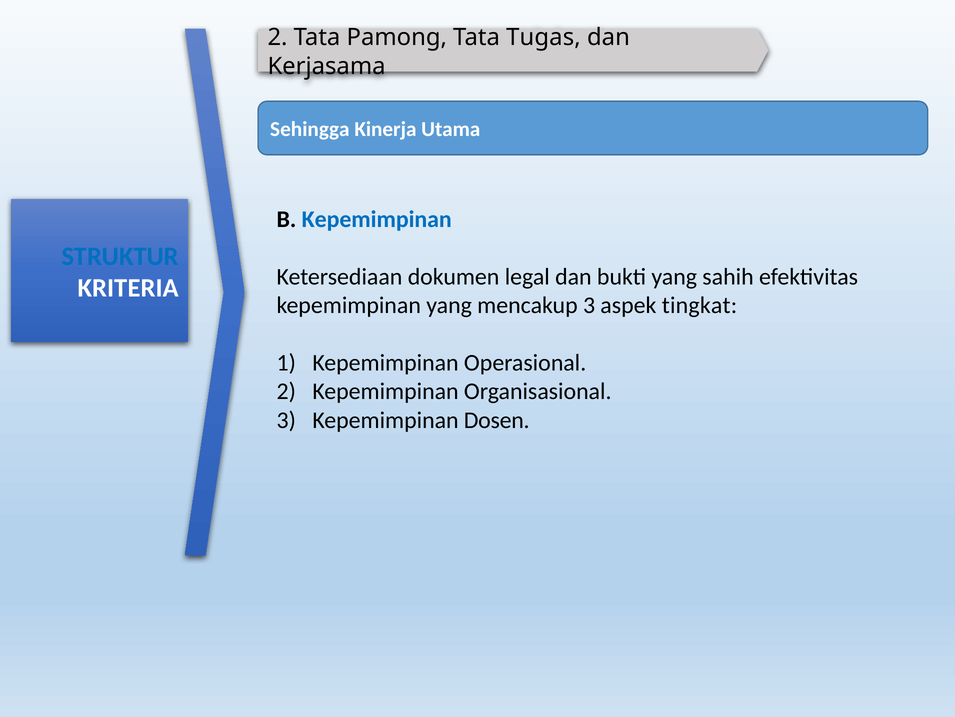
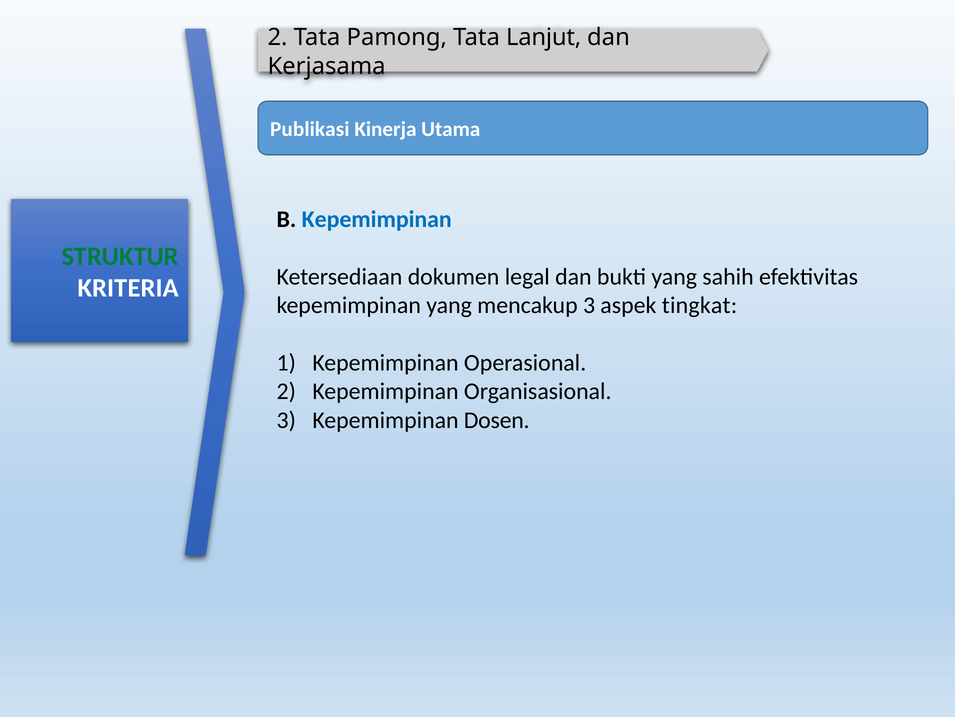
Tugas: Tugas -> Lanjut (544, 37)
Sehingga: Sehingga -> Publikasi (310, 129)
STRUKTUR colour: blue -> green (120, 256)
